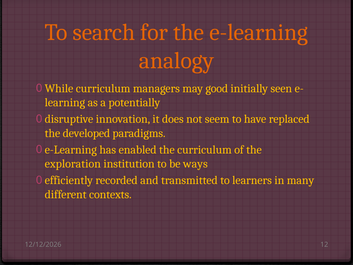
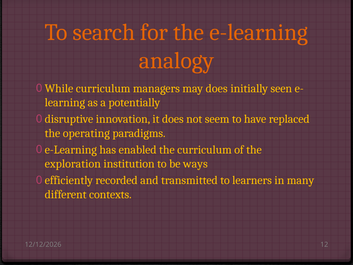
may good: good -> does (217, 88)
developed: developed -> operating (86, 133)
